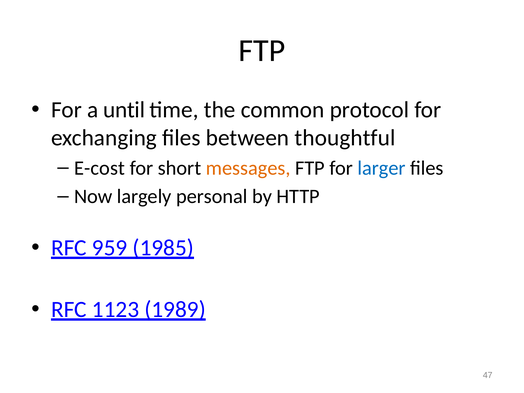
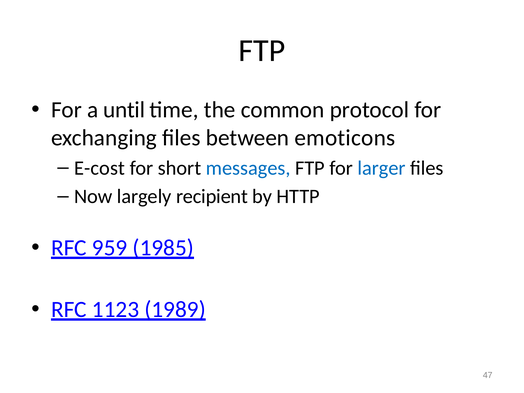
thoughtful: thoughtful -> emoticons (345, 138)
messages colour: orange -> blue (248, 168)
personal: personal -> recipient (212, 196)
